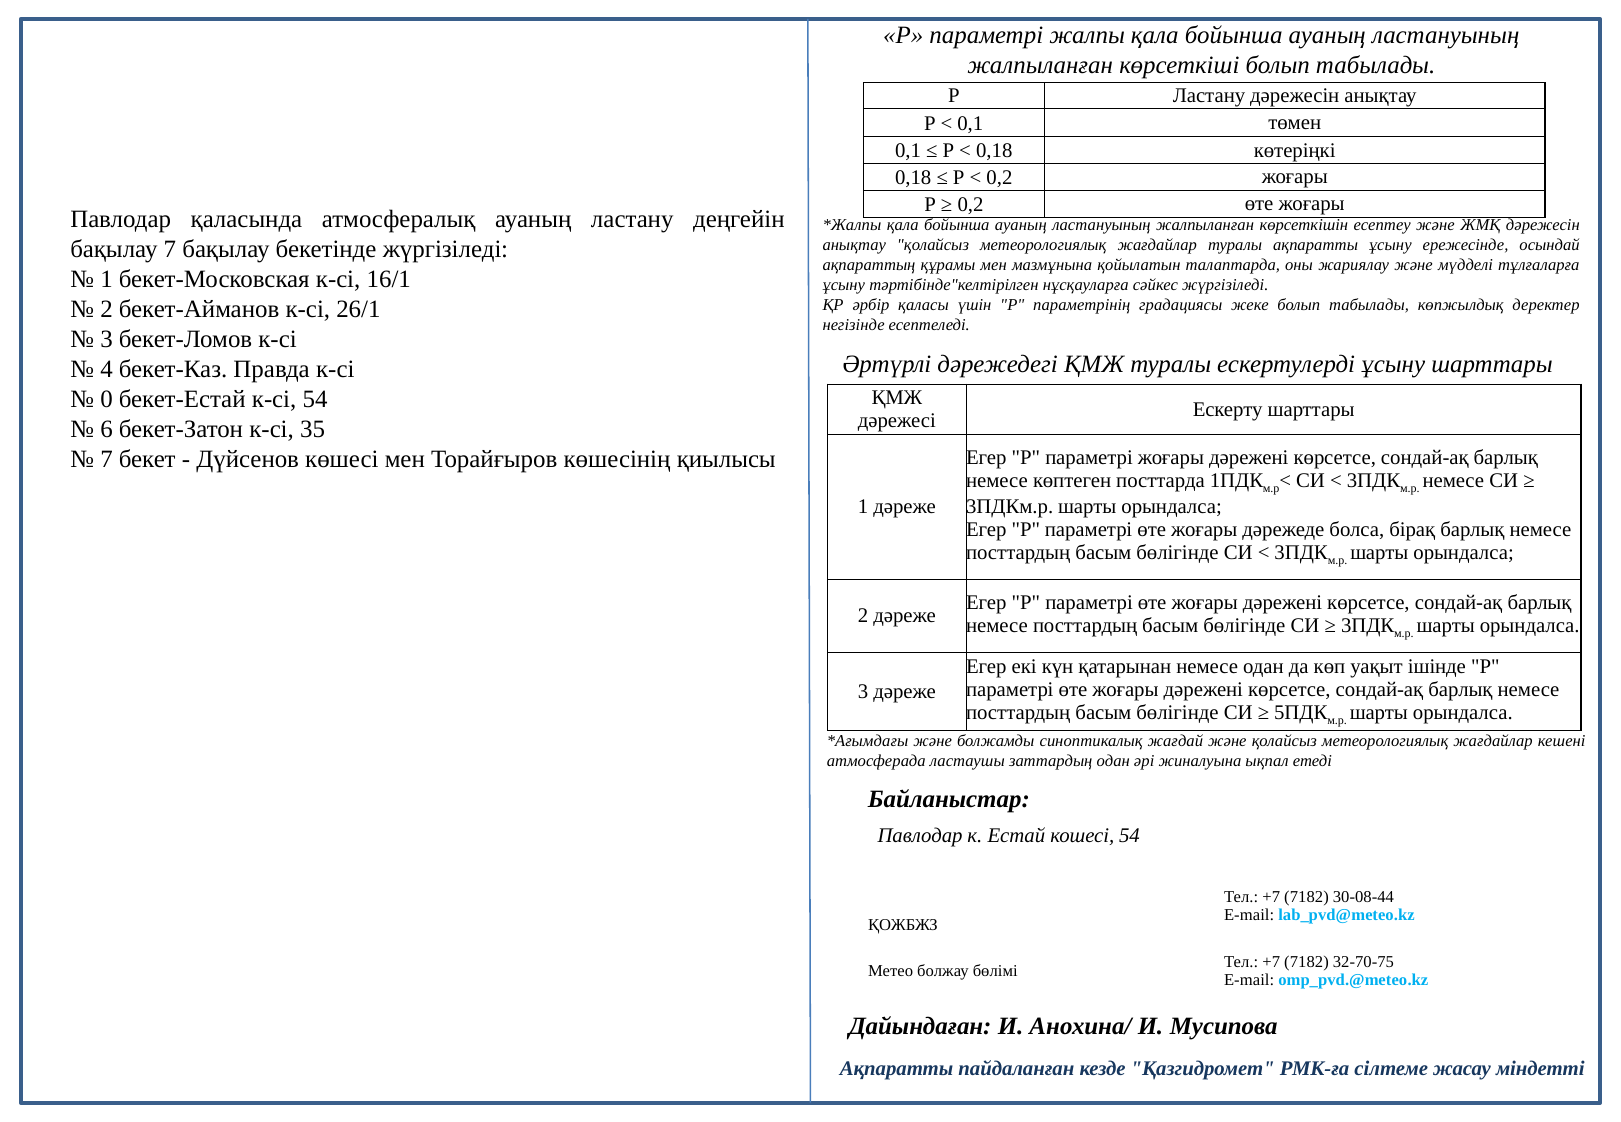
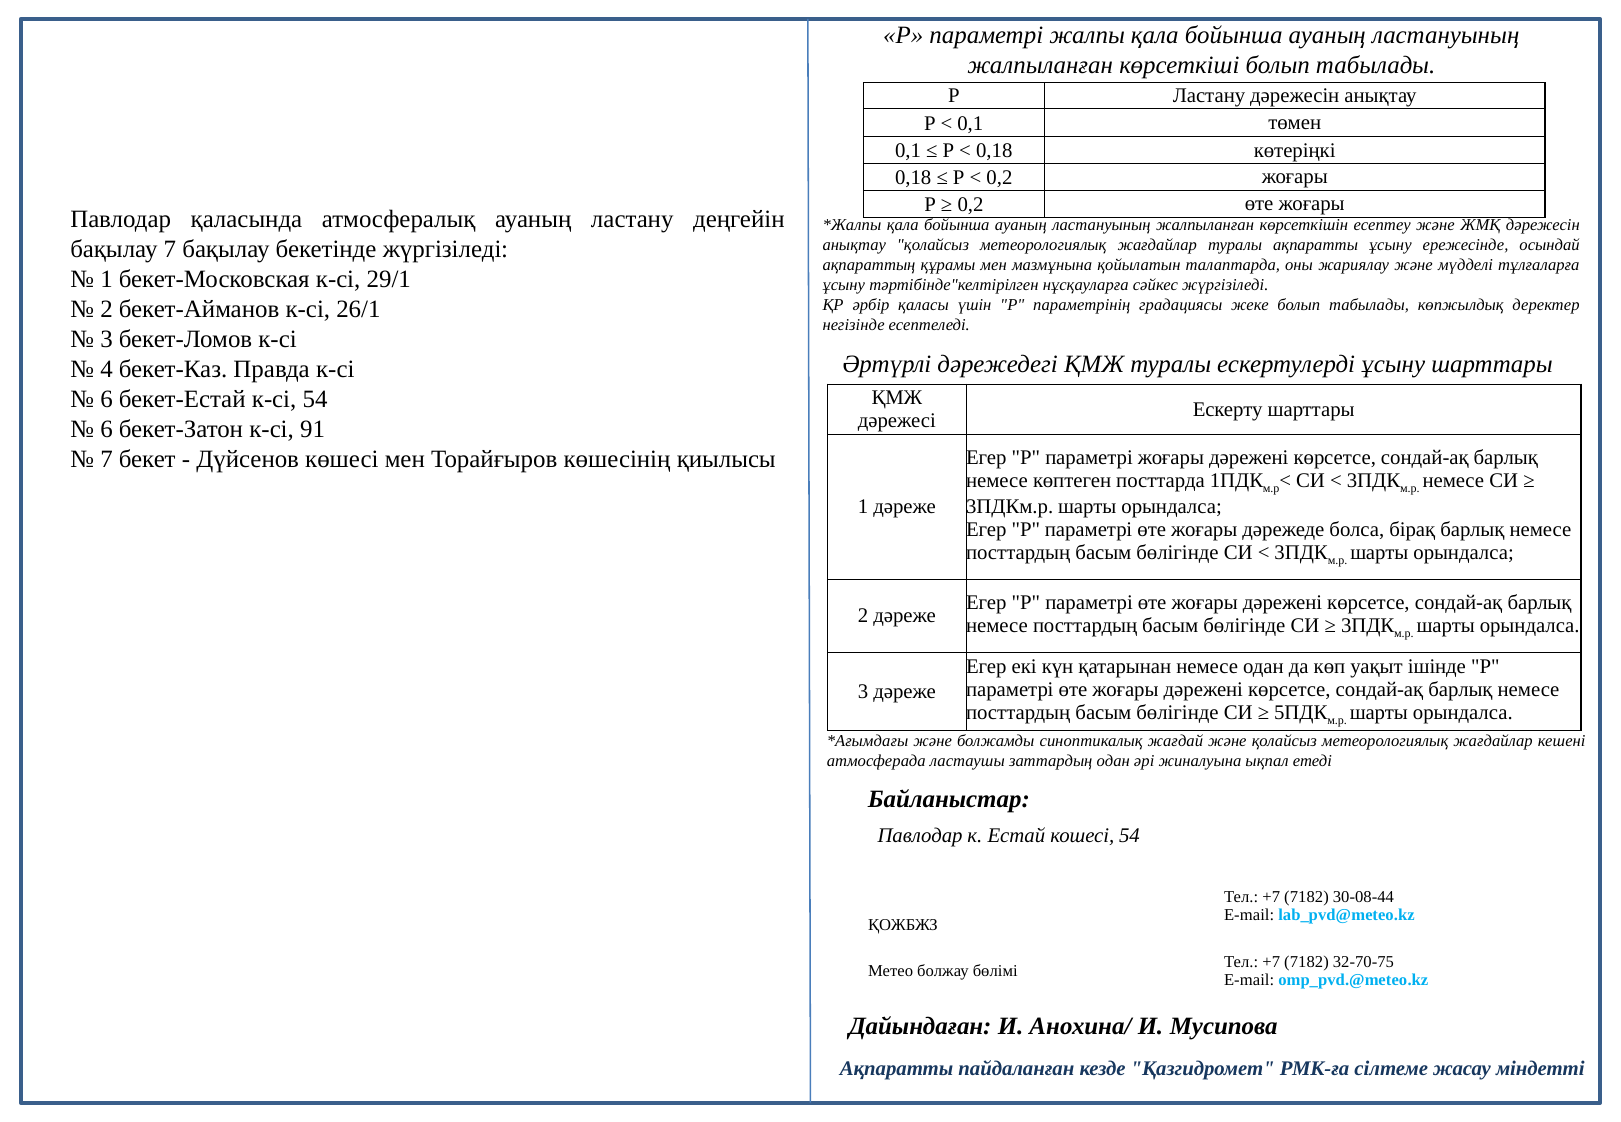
16/1: 16/1 -> 29/1 (389, 280)
0: 0 -> 6 (106, 399)
35: 35 -> 91 (313, 429)
